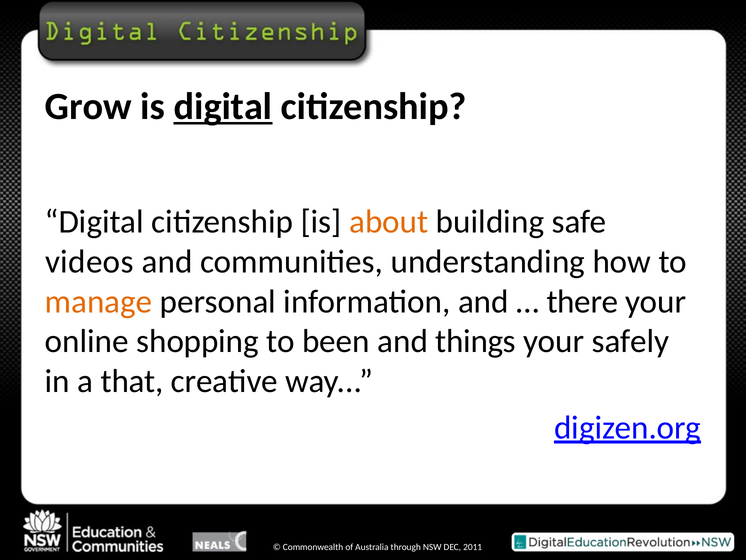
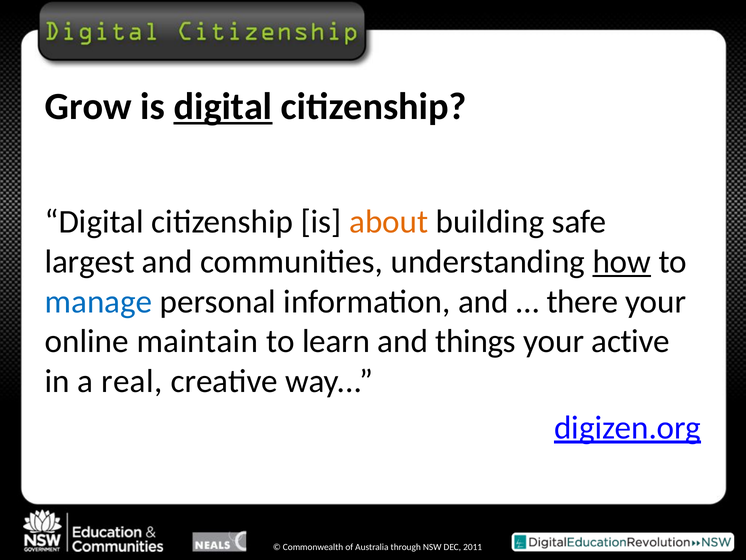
videos: videos -> largest (90, 261)
how underline: none -> present (622, 261)
manage colour: orange -> blue (98, 301)
shopping: shopping -> maintain (197, 341)
been: been -> learn (336, 341)
safely: safely -> active (631, 341)
that: that -> real (132, 381)
